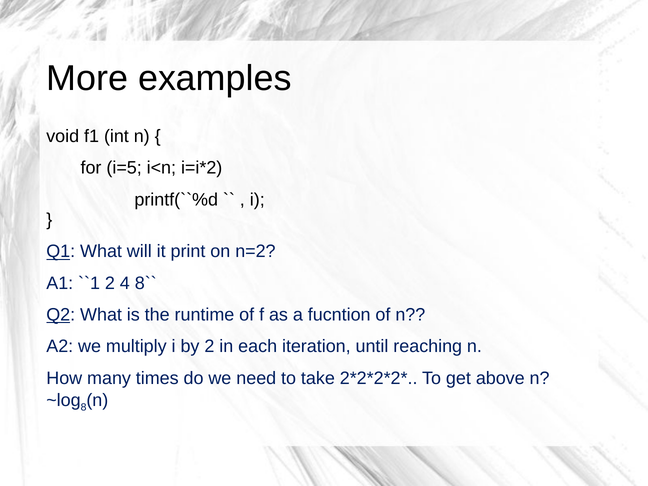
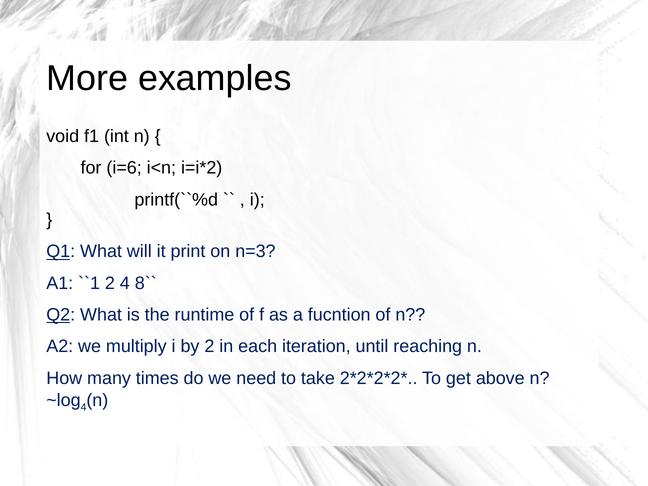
i=5: i=5 -> i=6 (124, 168)
n=2: n=2 -> n=3 (255, 251)
8: 8 -> 4 (84, 407)
